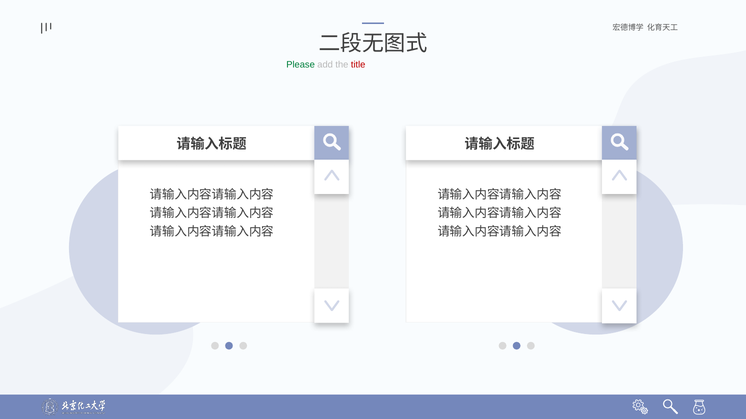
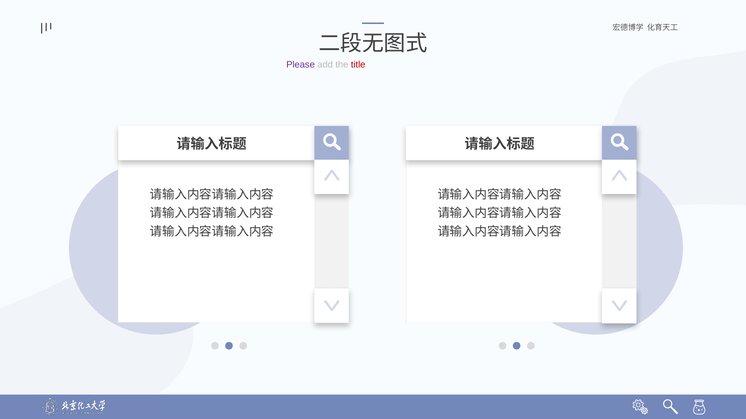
Please colour: green -> purple (301, 65)
